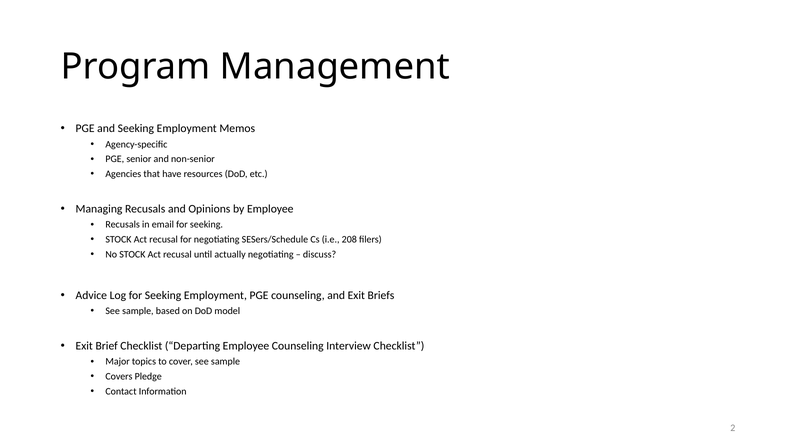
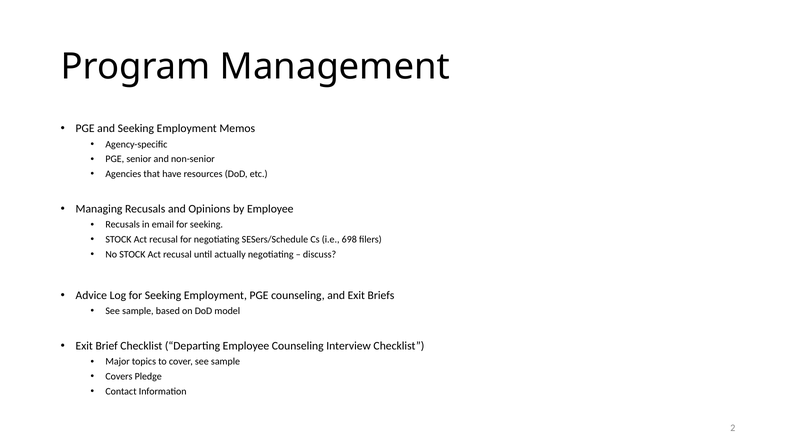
208: 208 -> 698 (349, 239)
